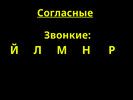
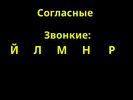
Согласные underline: present -> none (65, 13)
